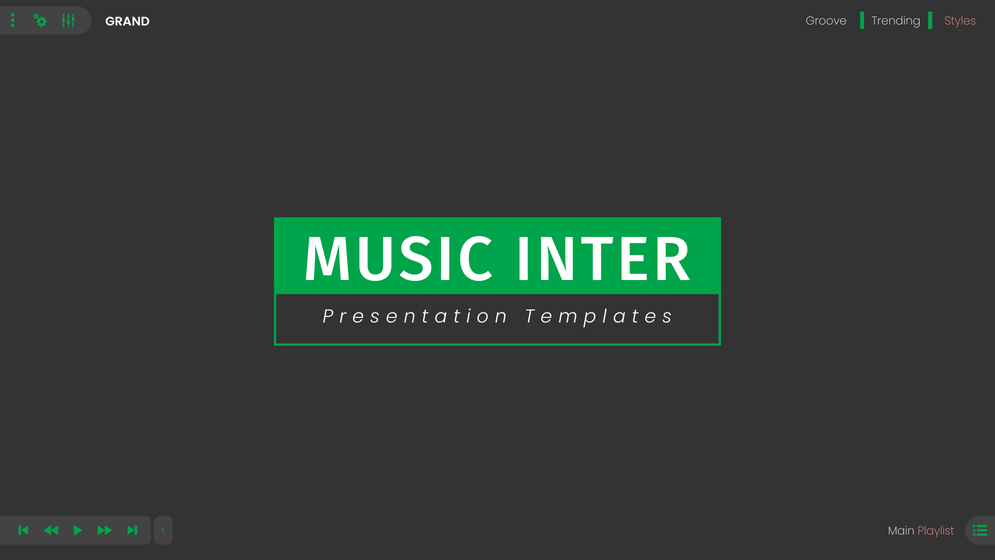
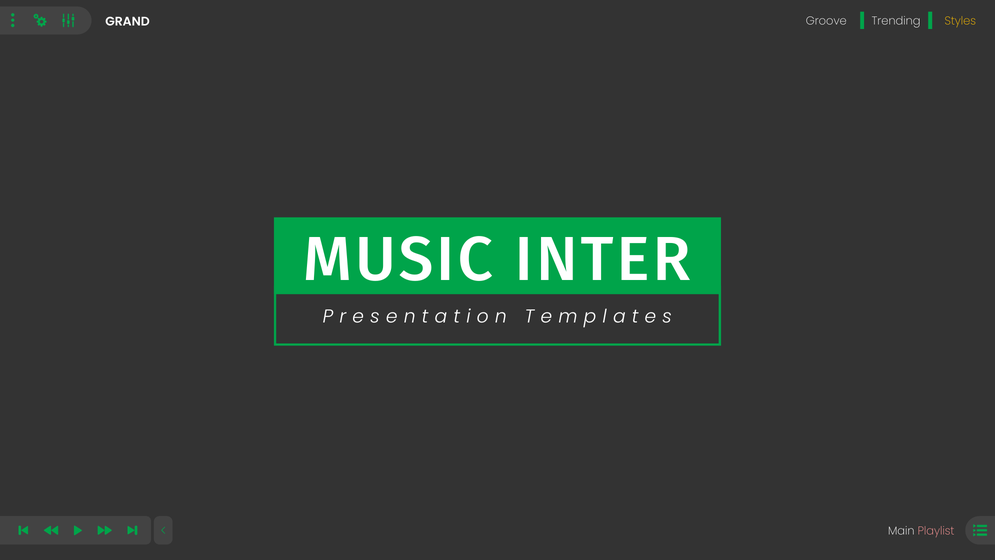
Styles colour: pink -> yellow (960, 21)
